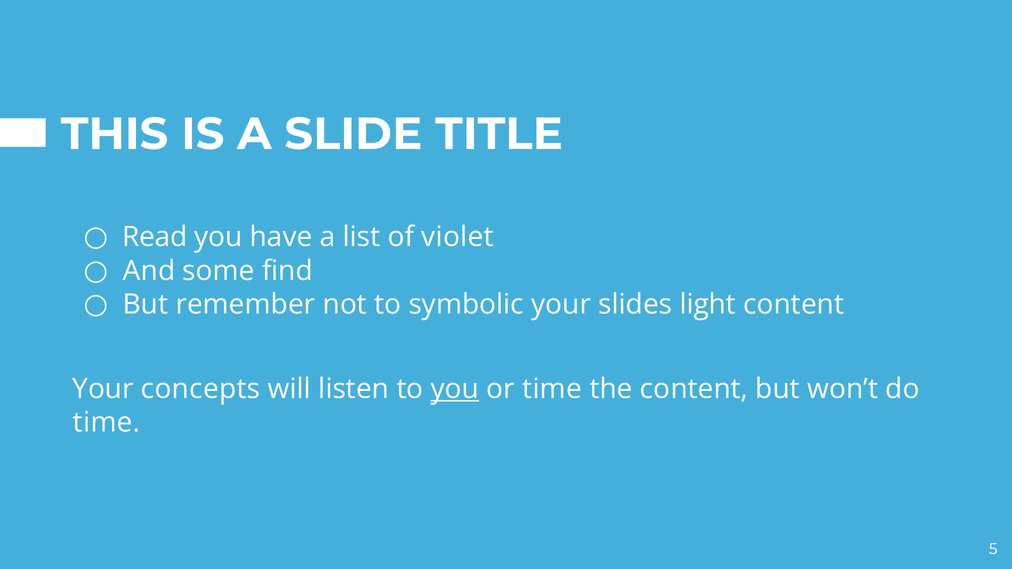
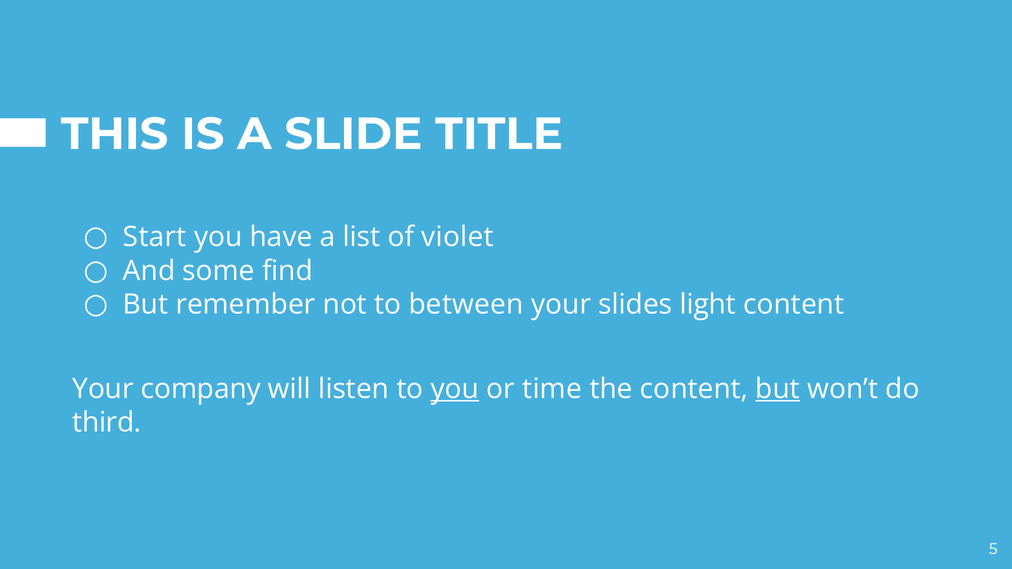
Read: Read -> Start (155, 237)
symbolic: symbolic -> between (466, 305)
concepts: concepts -> company (201, 389)
but underline: none -> present (778, 389)
time: time -> third (107, 423)
